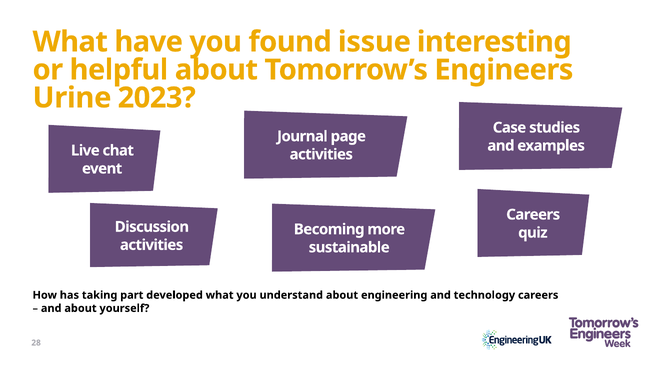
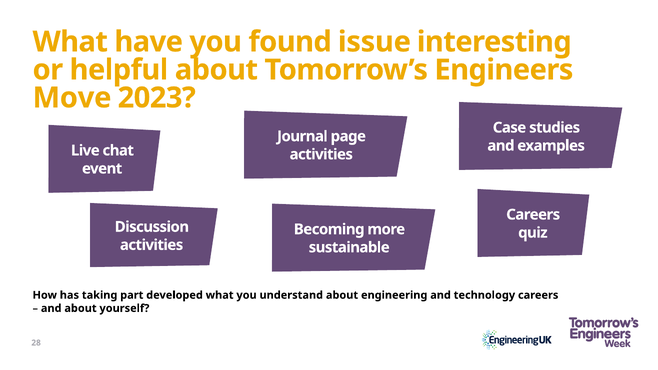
Urine: Urine -> Move (72, 98)
